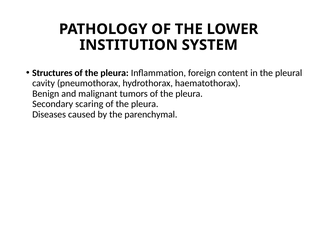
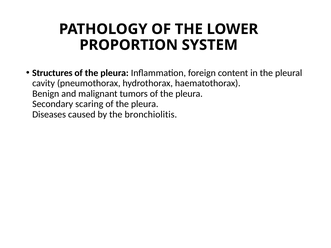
INSTITUTION: INSTITUTION -> PROPORTION (129, 45)
parenchymal: parenchymal -> bronchiolitis (151, 115)
